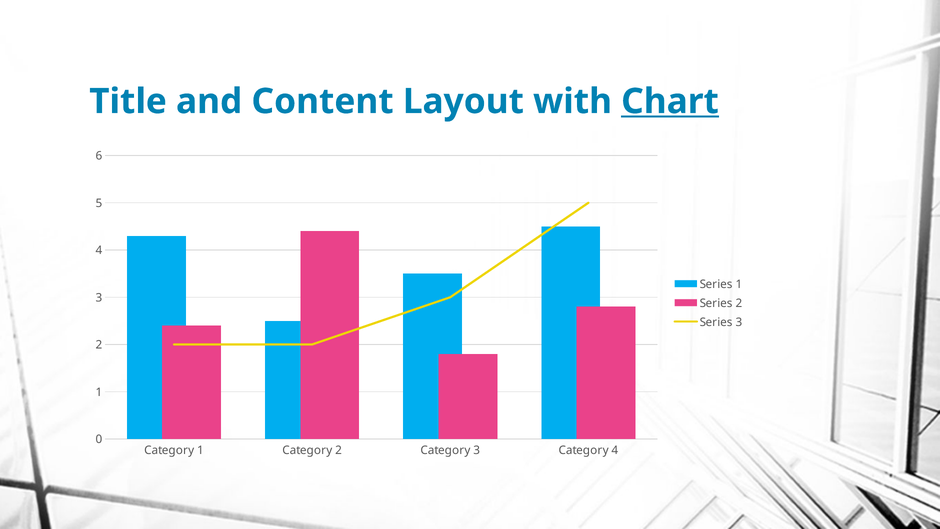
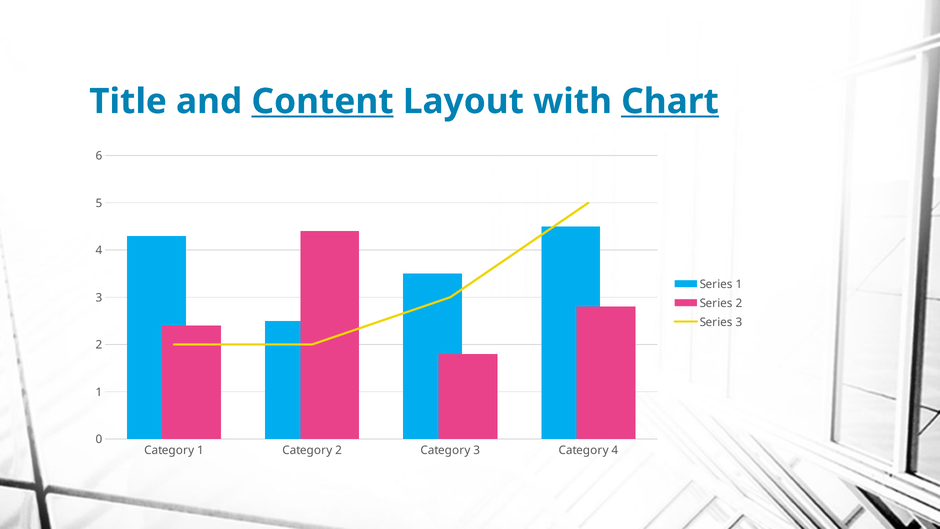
Content underline: none -> present (323, 101)
